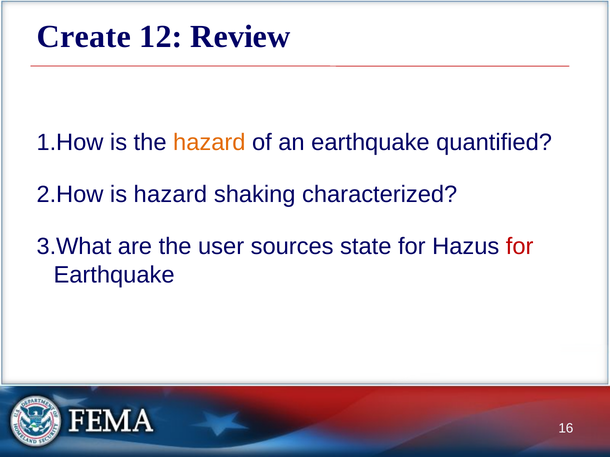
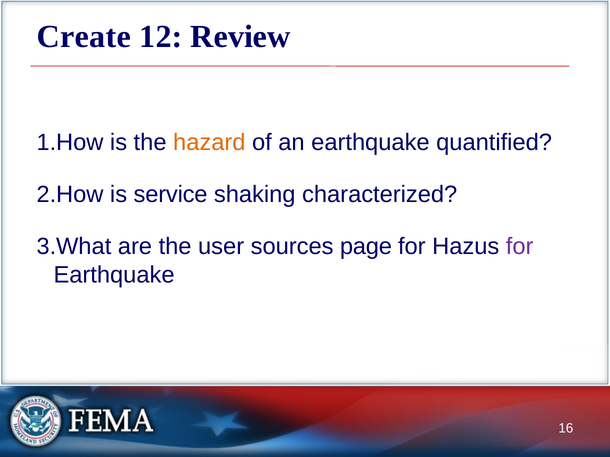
is hazard: hazard -> service (171, 195)
state: state -> page (366, 247)
for colour: red -> purple (520, 247)
